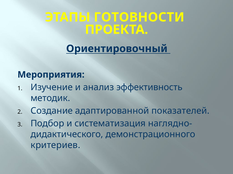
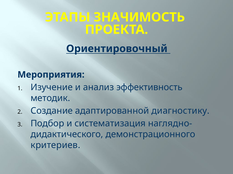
ГОТОВНОСТИ: ГОТОВНОСТИ -> ЗНАЧИМОСТЬ (139, 17)
показателей: показателей -> диагностику (180, 111)
